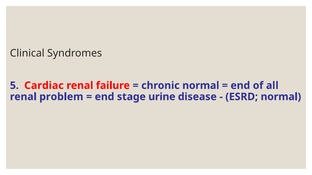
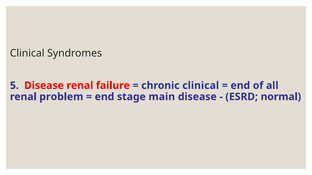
5 Cardiac: Cardiac -> Disease (44, 86)
chronic normal: normal -> clinical (201, 86)
urine: urine -> main (162, 97)
